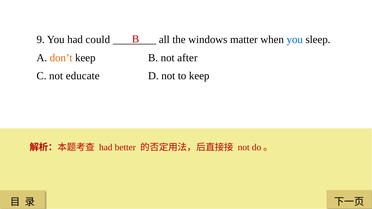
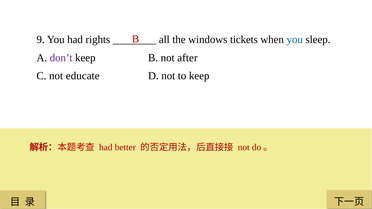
could: could -> rights (98, 40)
matter: matter -> tickets (244, 40)
don’t colour: orange -> purple (61, 58)
